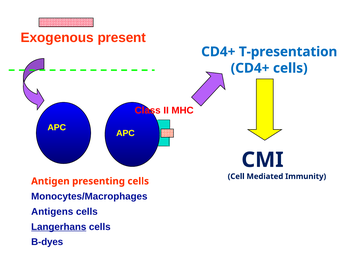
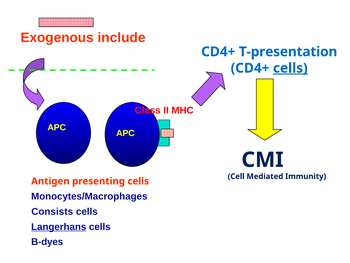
present: present -> include (122, 38)
cells underline: none -> present (290, 68)
Antigens: Antigens -> Consists (52, 211)
